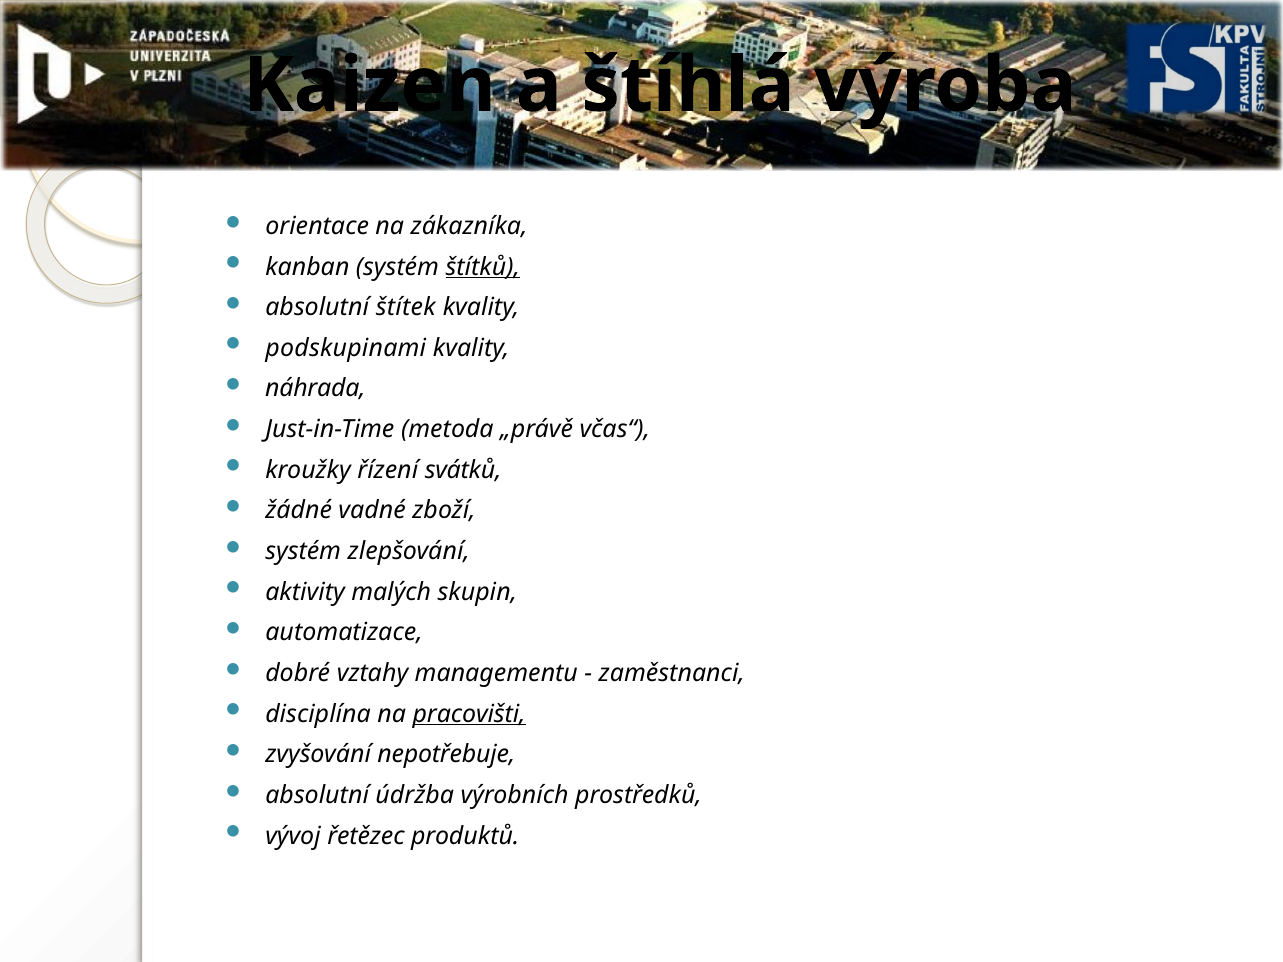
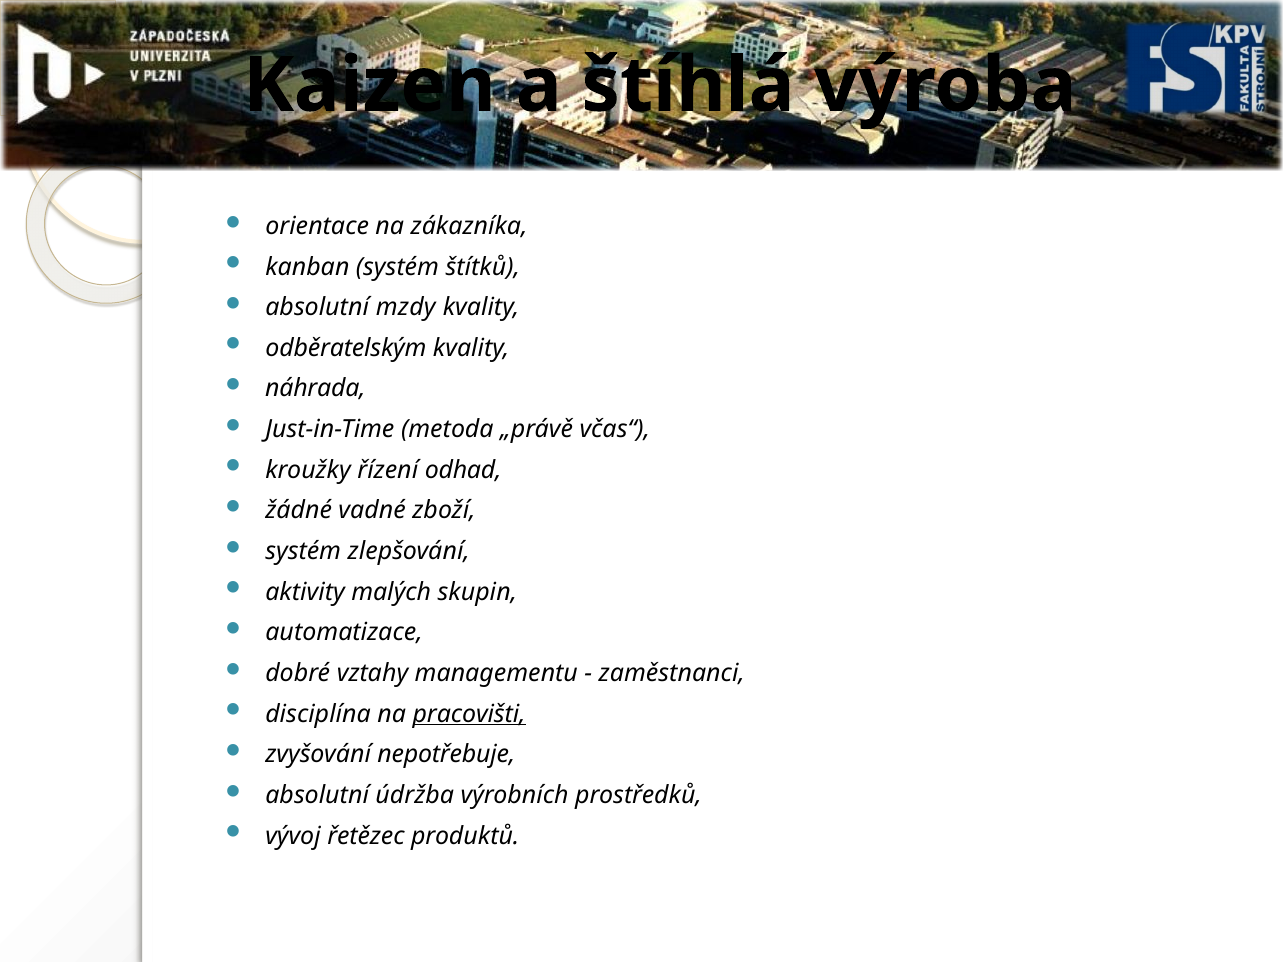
štítků underline: present -> none (483, 267)
štítek: štítek -> mzdy (406, 308)
podskupinami: podskupinami -> odběratelským (346, 348)
svátků: svátků -> odhad (463, 470)
